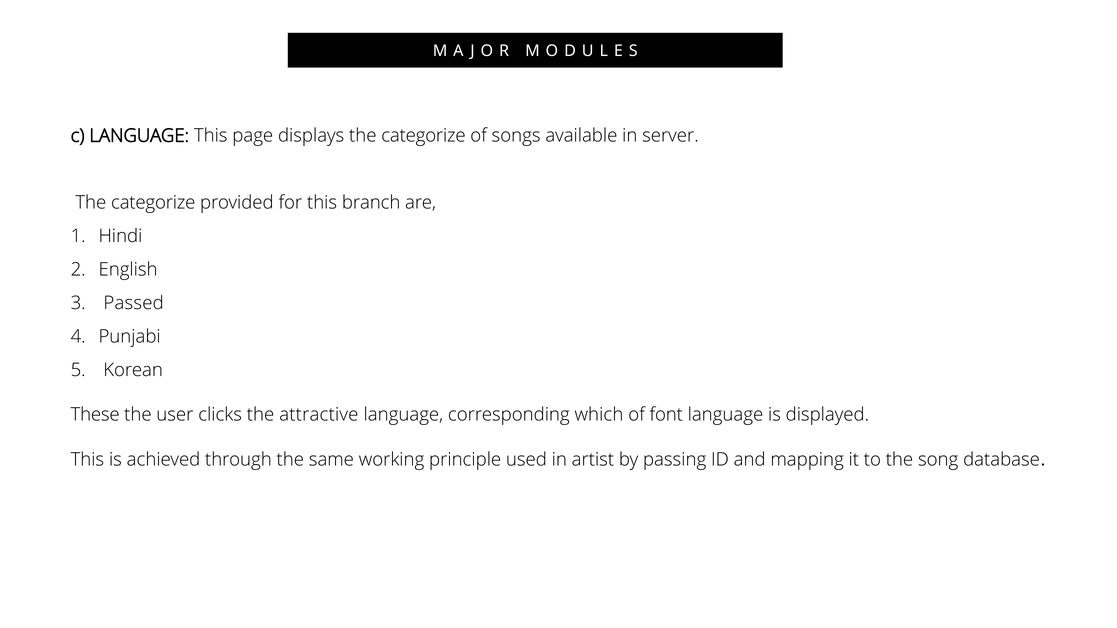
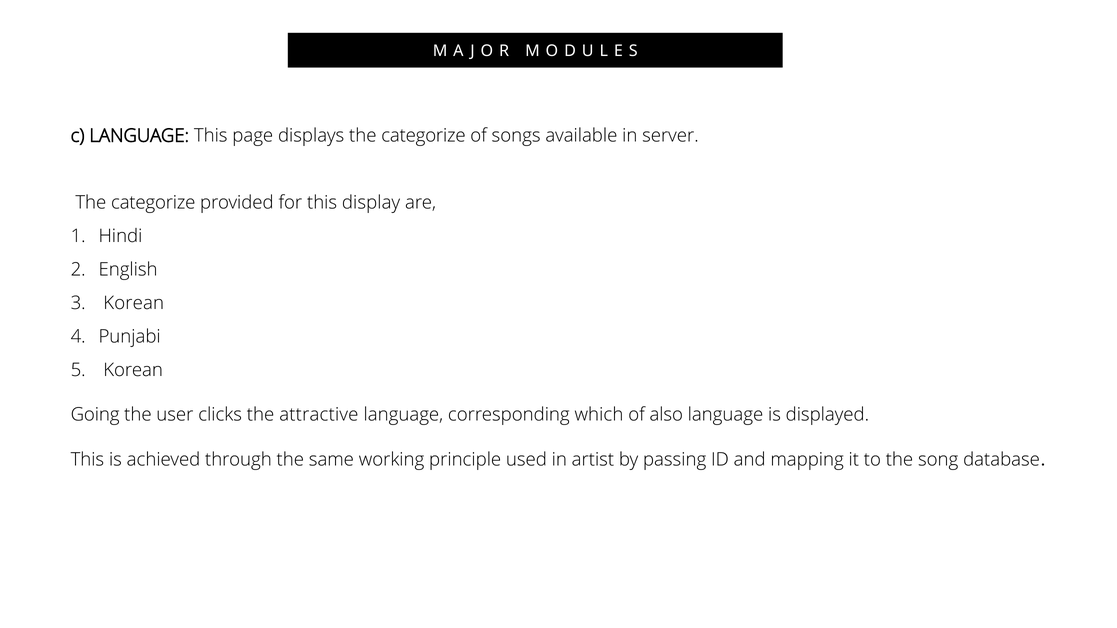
branch: branch -> display (371, 203)
Passed: Passed -> Korean (134, 303)
These: These -> Going (95, 415)
font: font -> also (666, 415)
